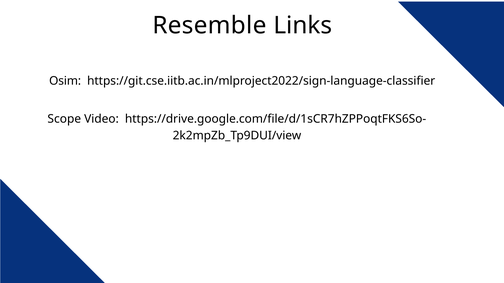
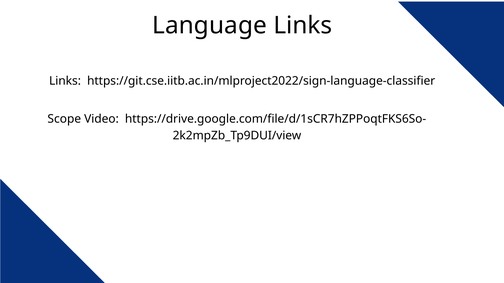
Resemble: Resemble -> Language (210, 26)
Osim: Osim -> Links (65, 81)
